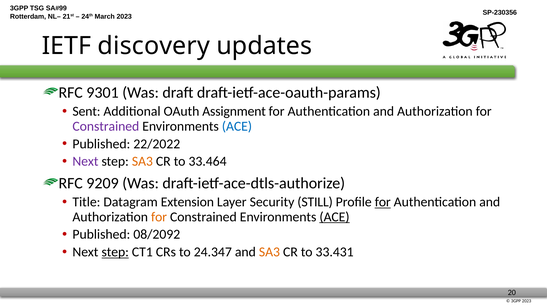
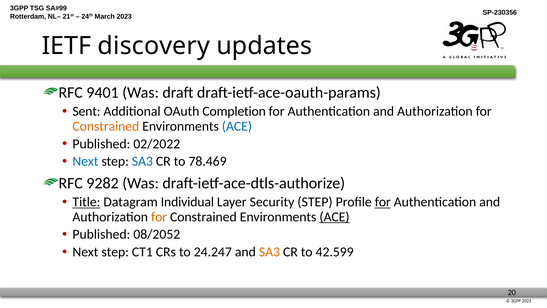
9301: 9301 -> 9401 (103, 92)
Assignment: Assignment -> Completion (234, 111)
Constrained colour: purple -> orange (106, 126)
22/2022: 22/2022 -> 02/2022 (157, 144)
Next colour: purple -> blue (85, 161)
SA3 colour: orange -> blue (142, 161)
33.464: 33.464 -> 78.469 (208, 161)
9209: 9209 -> 9282 (103, 183)
Title underline: none -> present (86, 202)
Extension: Extension -> Individual (187, 202)
Security STILL: STILL -> STEP (315, 202)
08/2092: 08/2092 -> 08/2052 (157, 234)
step underline: present -> none (115, 252)
24.347: 24.347 -> 24.247 (213, 252)
33.431: 33.431 -> 42.599 (335, 252)
